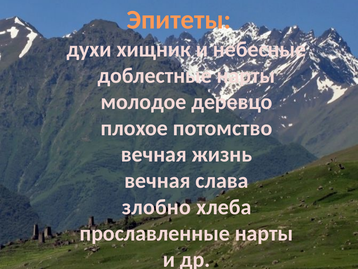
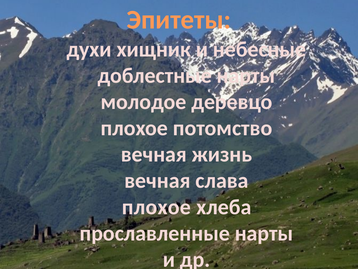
злобно: злобно -> плохое (156, 207)
